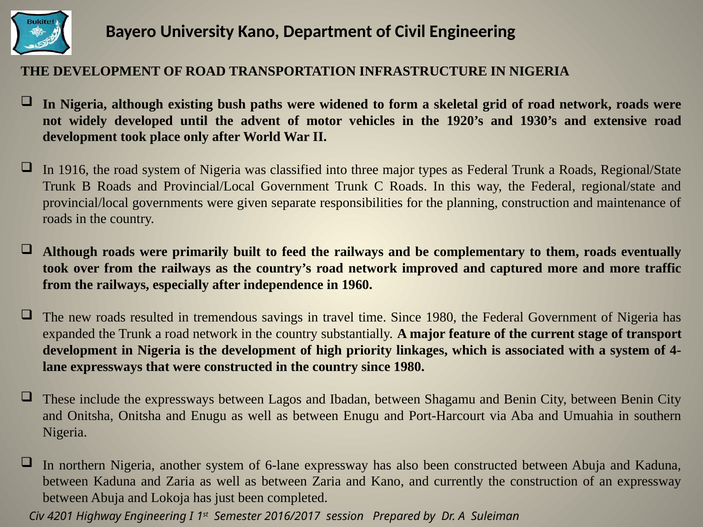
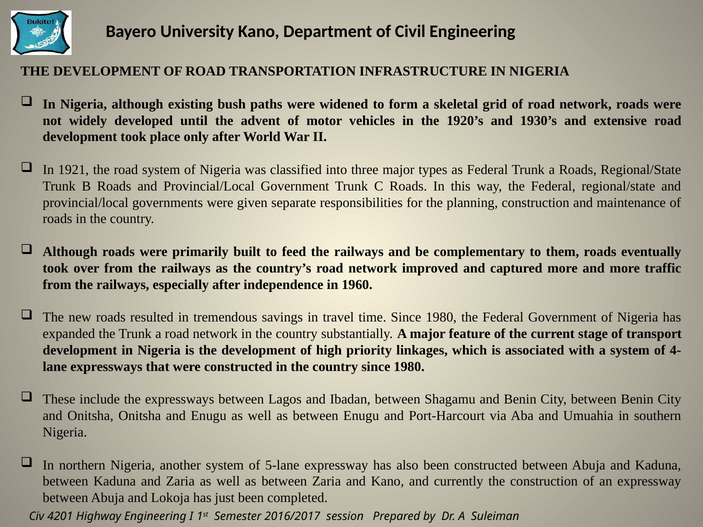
1916: 1916 -> 1921 (74, 170)
6-lane: 6-lane -> 5-lane (282, 465)
